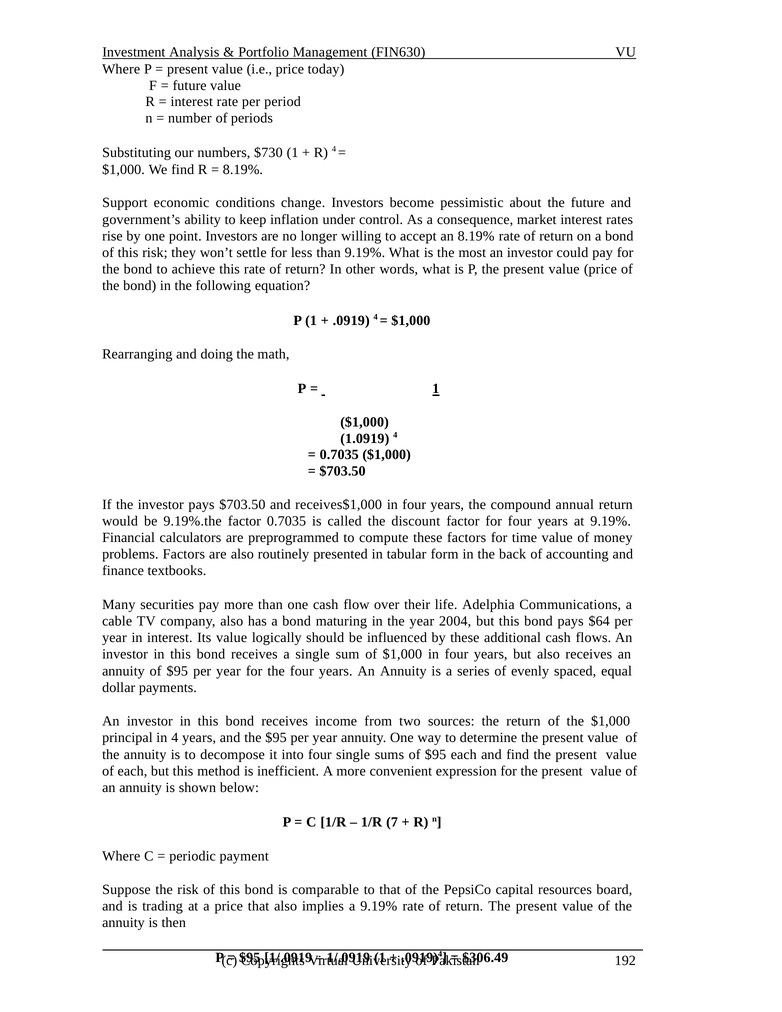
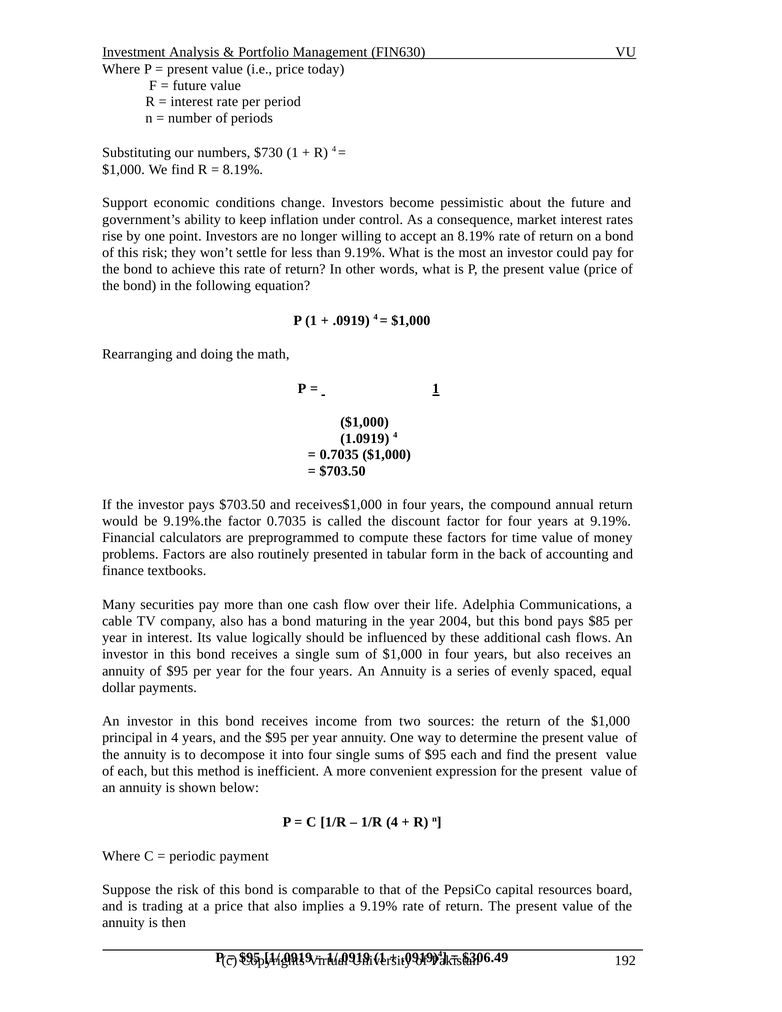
$64: $64 -> $85 (599, 621)
1/R 7: 7 -> 4 (392, 822)
